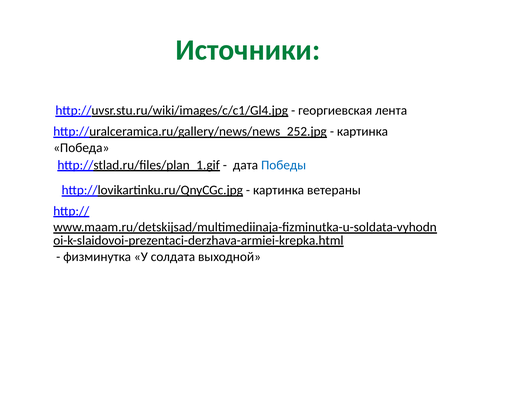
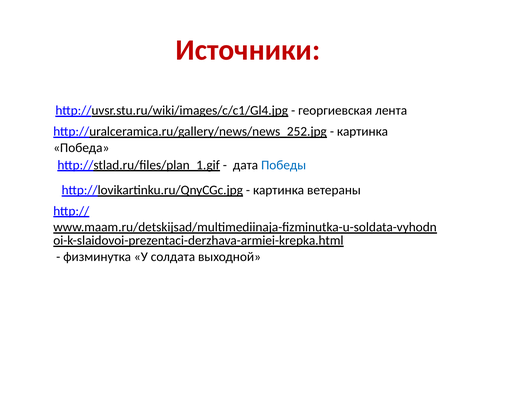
Источники colour: green -> red (248, 50)
